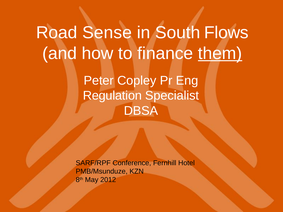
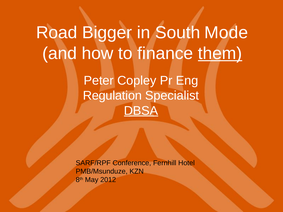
Sense: Sense -> Bigger (107, 33)
Flows: Flows -> Mode (226, 33)
DBSA underline: none -> present (141, 111)
